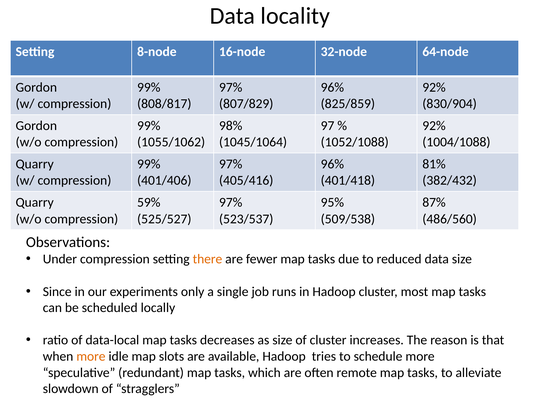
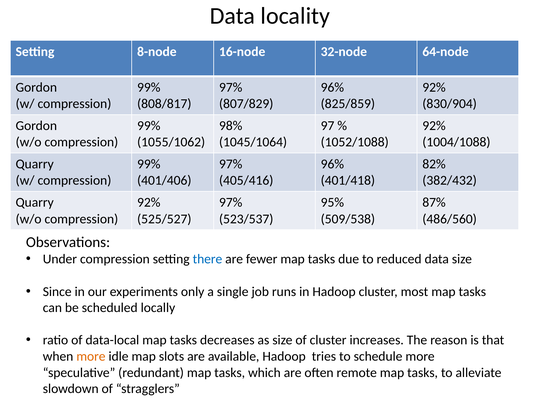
81%: 81% -> 82% (434, 164)
59%: 59% -> 92% (149, 202)
there colour: orange -> blue (207, 259)
